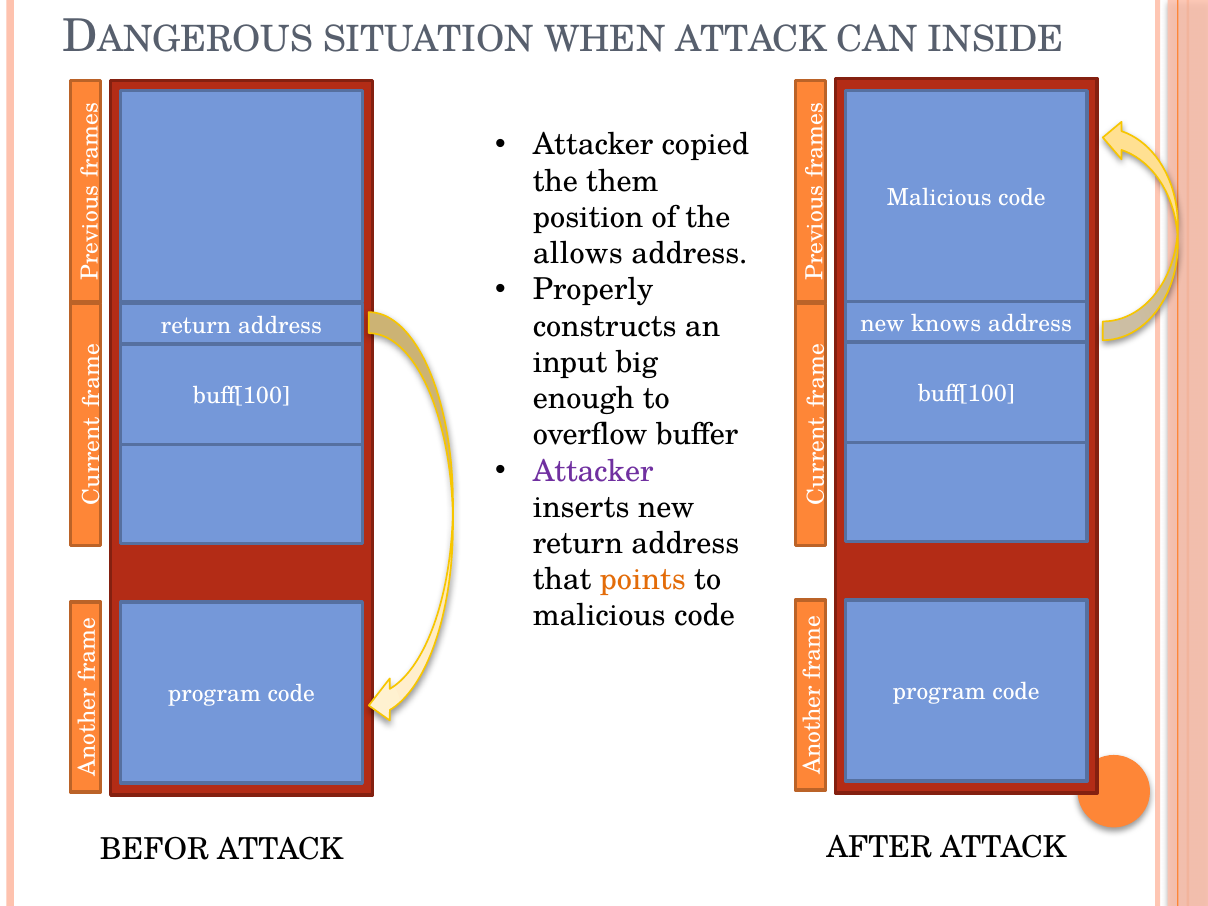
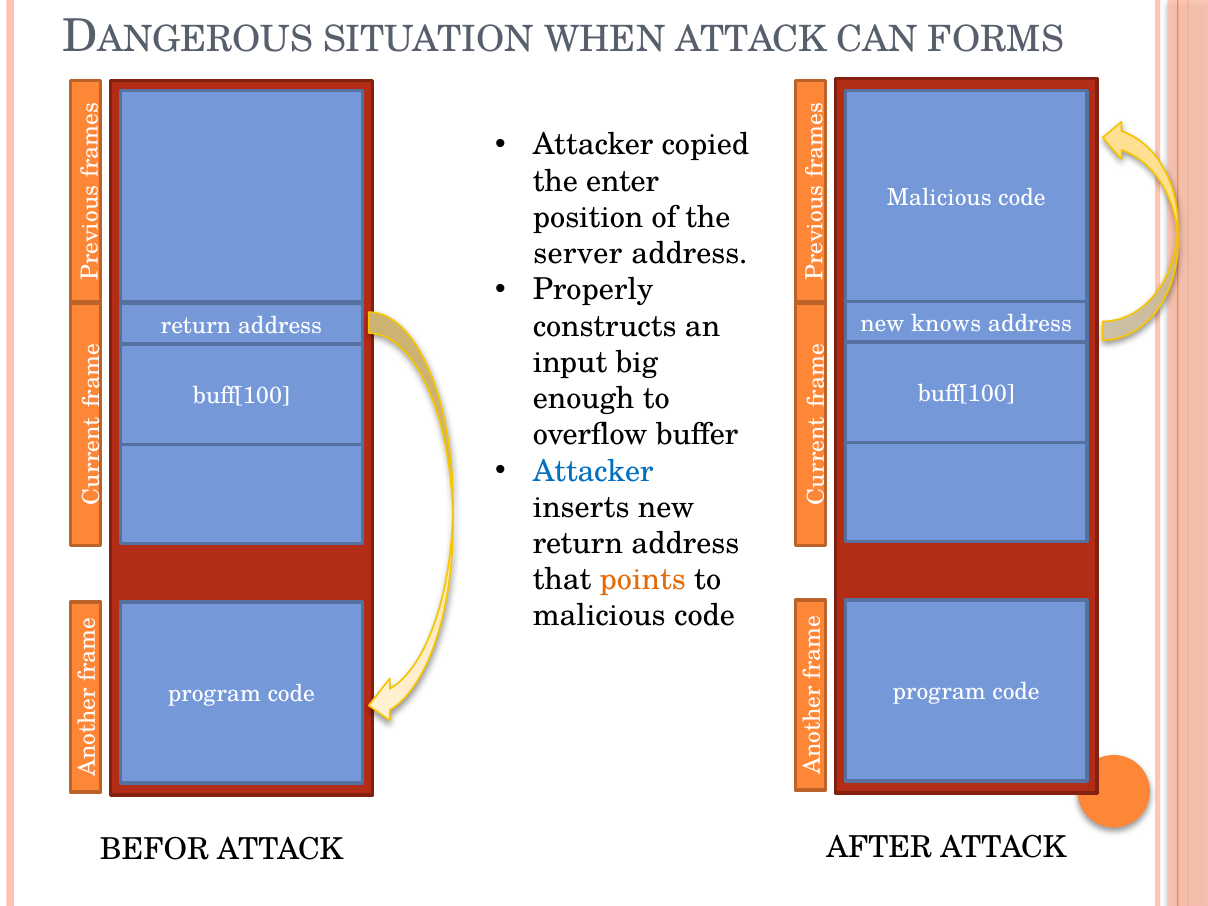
INSIDE: INSIDE -> FORMS (996, 39)
them: them -> enter (623, 181)
allows: allows -> server (578, 254)
Attacker colour: purple -> blue (593, 471)
